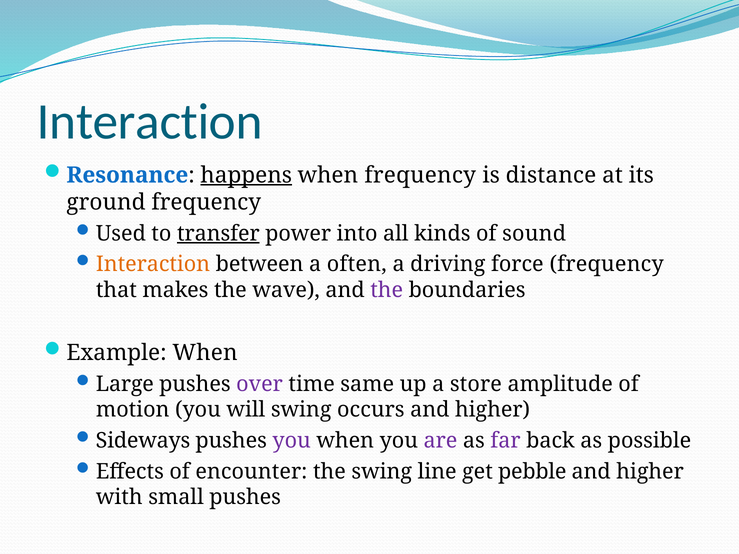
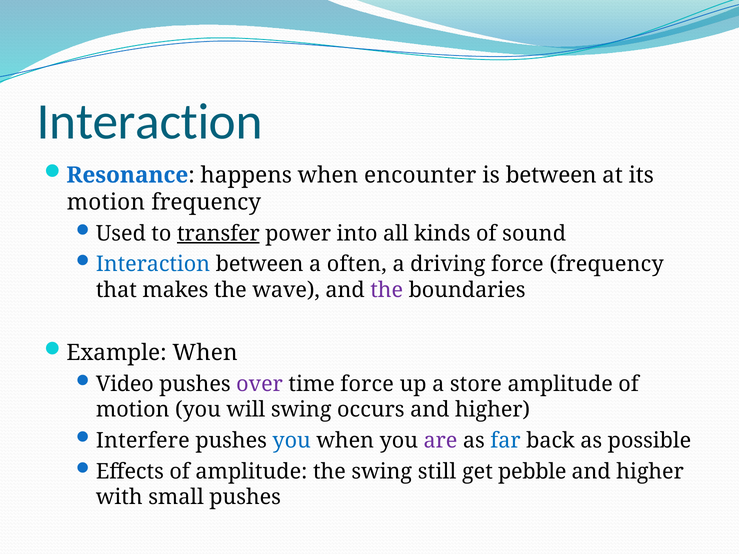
happens underline: present -> none (246, 175)
when frequency: frequency -> encounter (420, 175)
is distance: distance -> between (551, 175)
ground: ground -> motion (106, 202)
Interaction colour: orange -> blue (153, 264)
Large: Large -> Video (125, 384)
time same: same -> force (367, 384)
Sideways: Sideways -> Interfere (143, 441)
you colour: purple -> blue (292, 441)
far colour: purple -> blue (505, 441)
of encounter: encounter -> amplitude (251, 472)
line: line -> still (437, 472)
